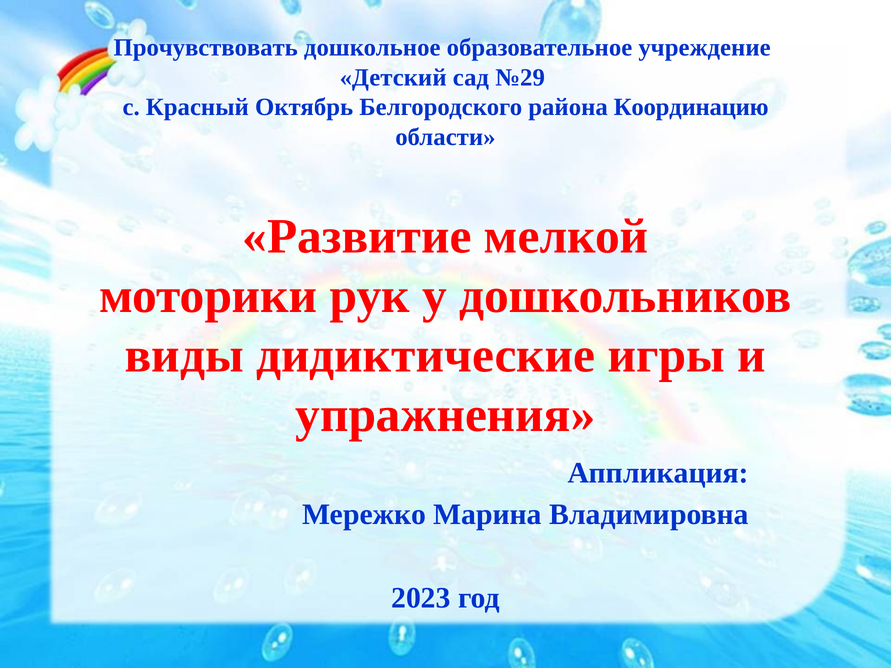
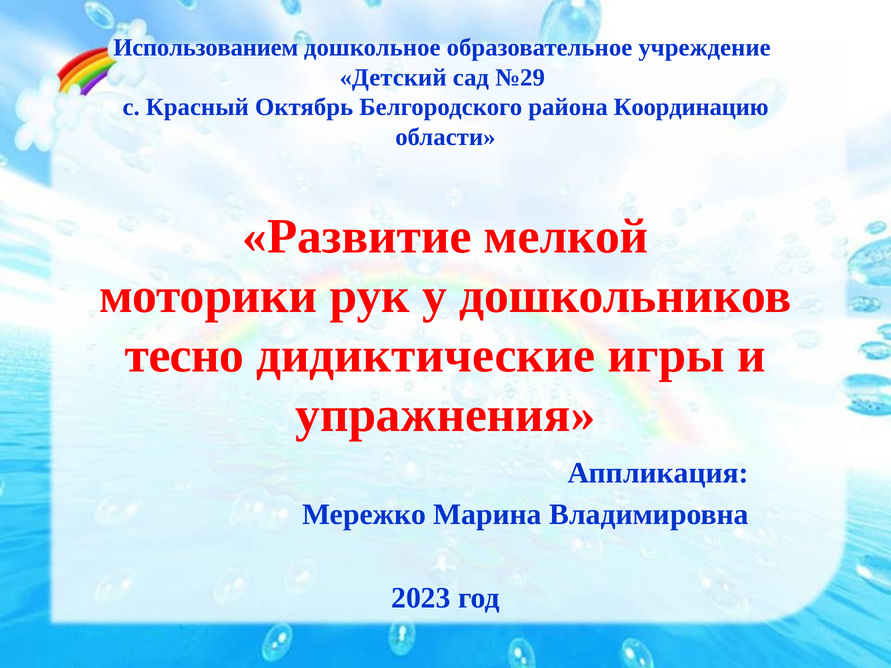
Прочувствовать: Прочувствовать -> Использованием (206, 48)
виды: виды -> тесно (184, 356)
